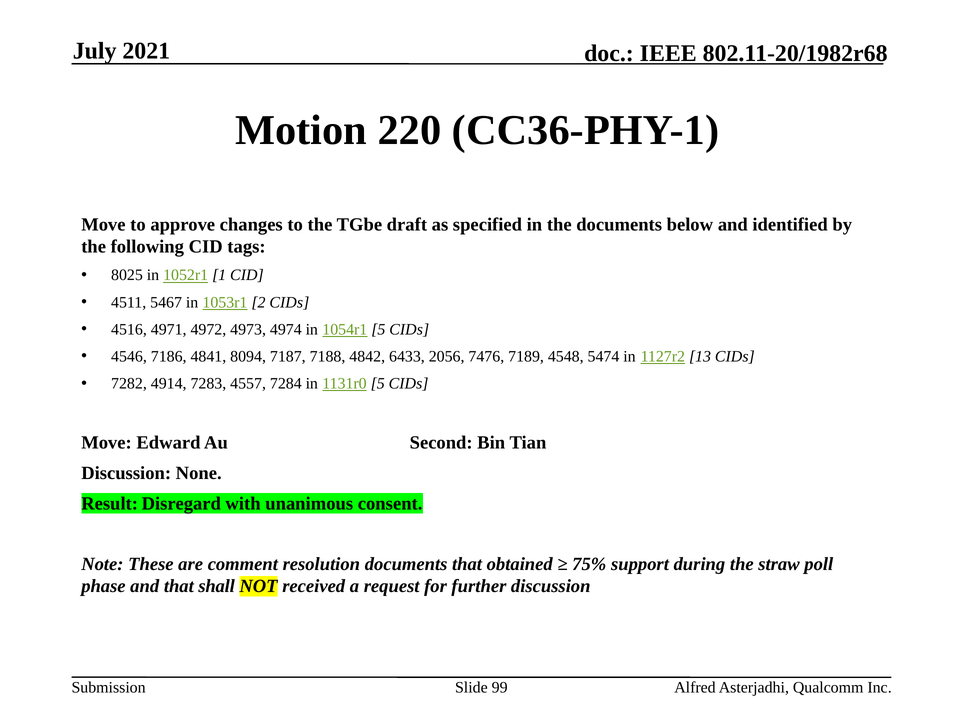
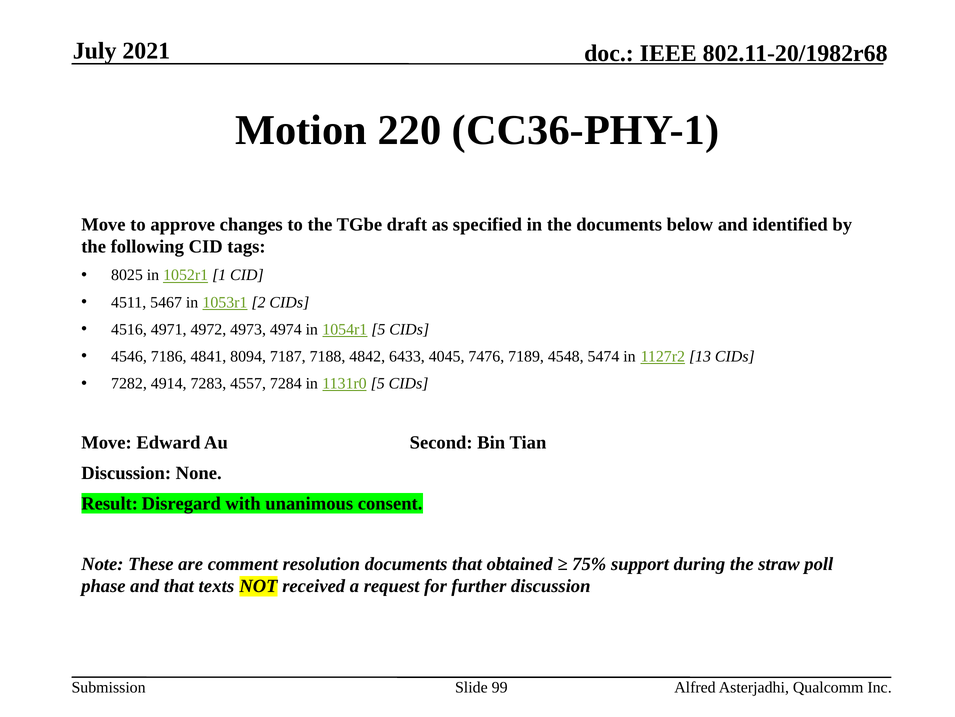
2056: 2056 -> 4045 (447, 356)
shall: shall -> texts (216, 586)
